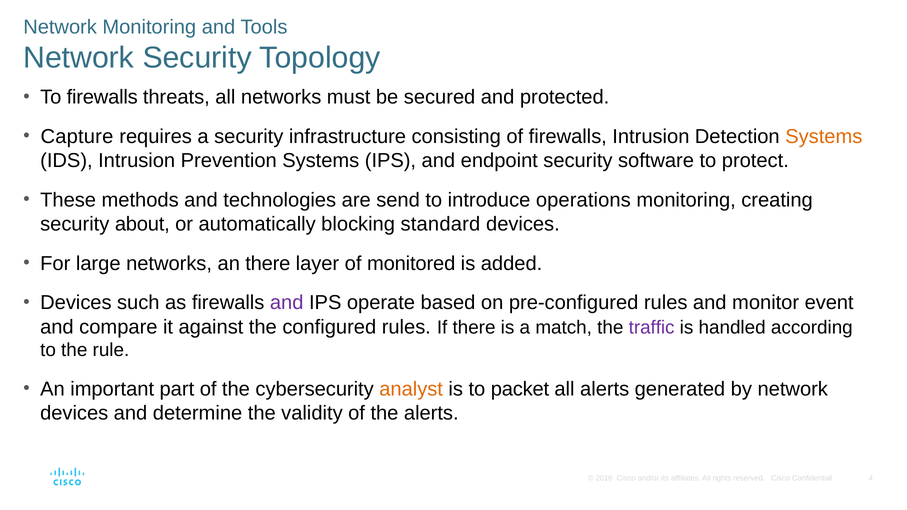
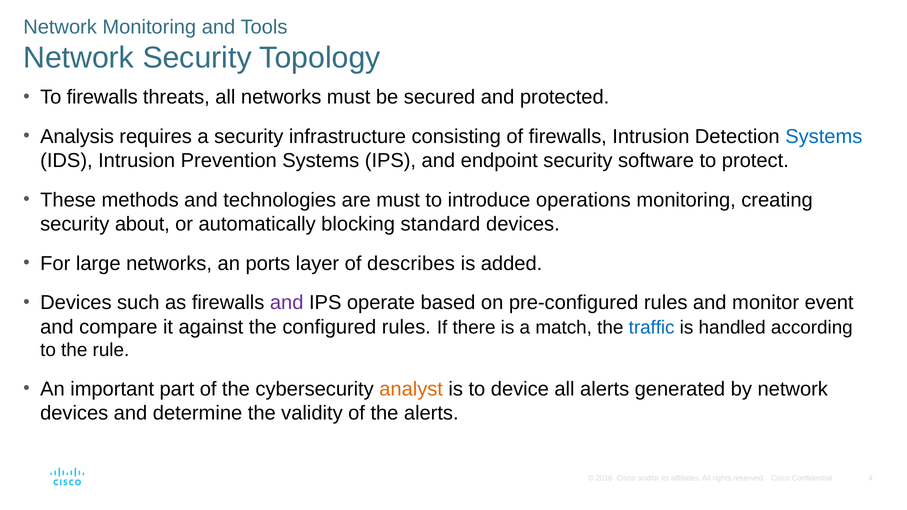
Capture: Capture -> Analysis (77, 137)
Systems colour: orange -> blue (824, 137)
are send: send -> must (398, 200)
an there: there -> ports (268, 264)
monitored: monitored -> describes (411, 264)
traffic colour: purple -> blue (652, 327)
packet: packet -> device (520, 389)
